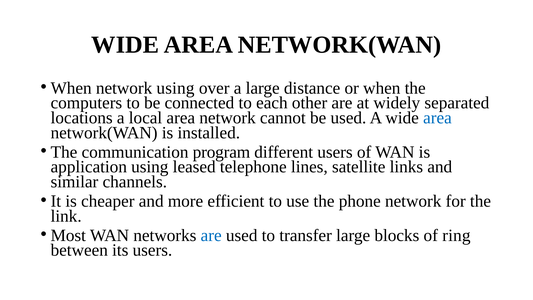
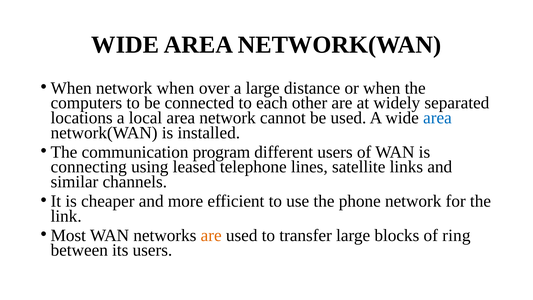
network using: using -> when (175, 88)
application: application -> connecting (89, 167)
are colour: blue -> orange (211, 235)
